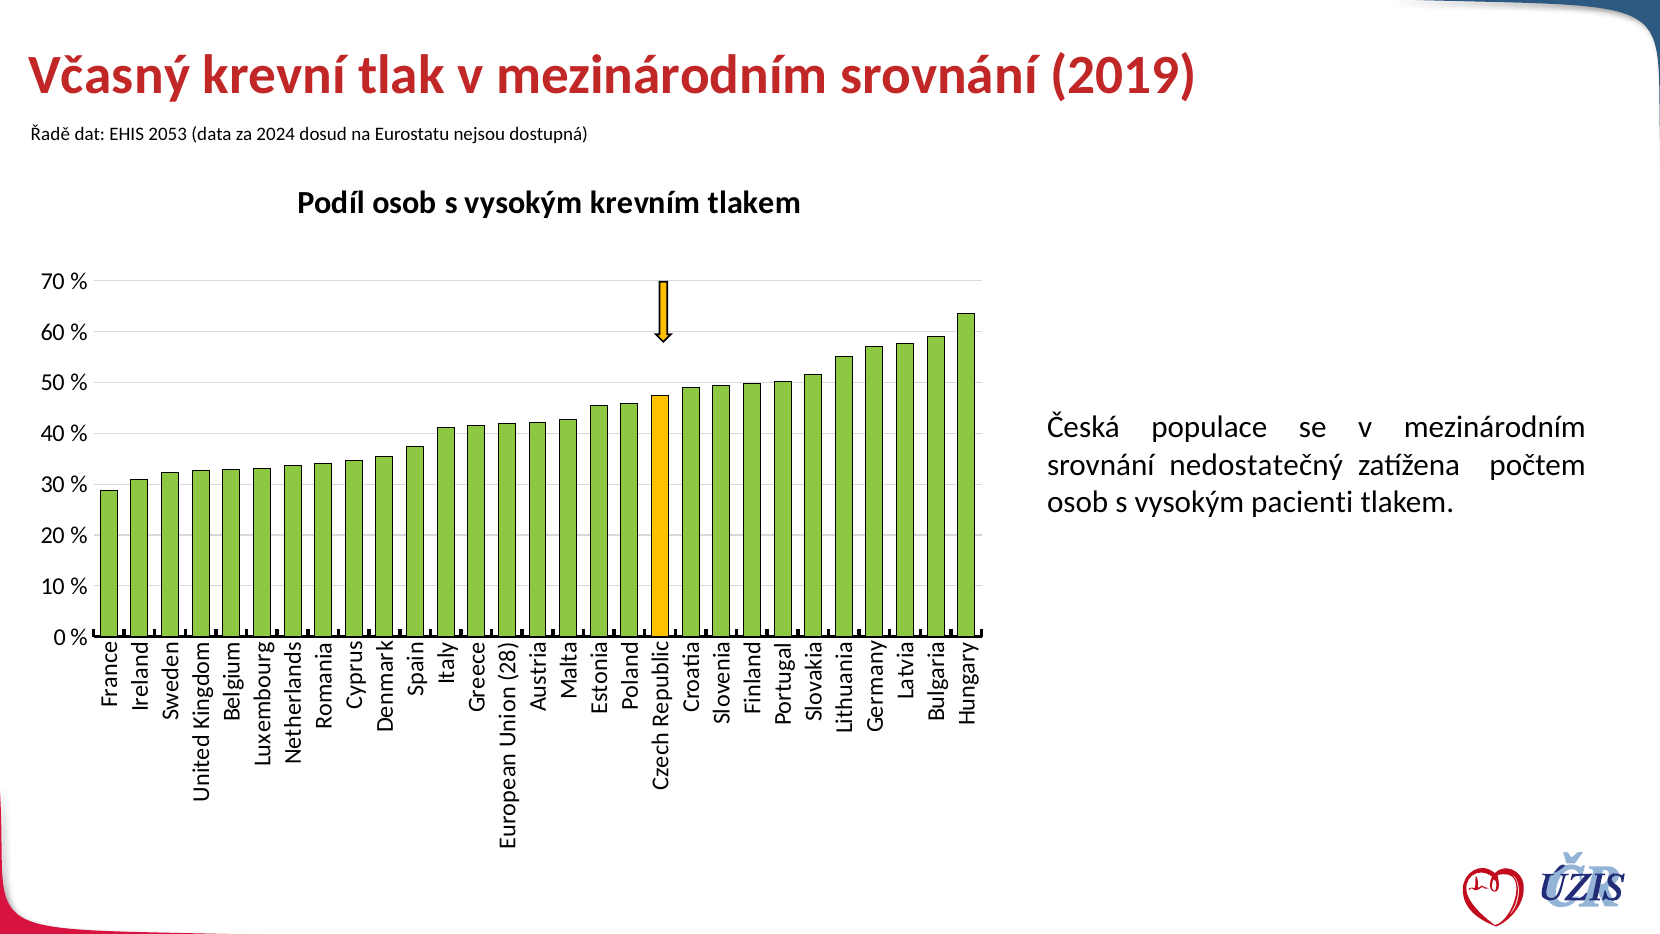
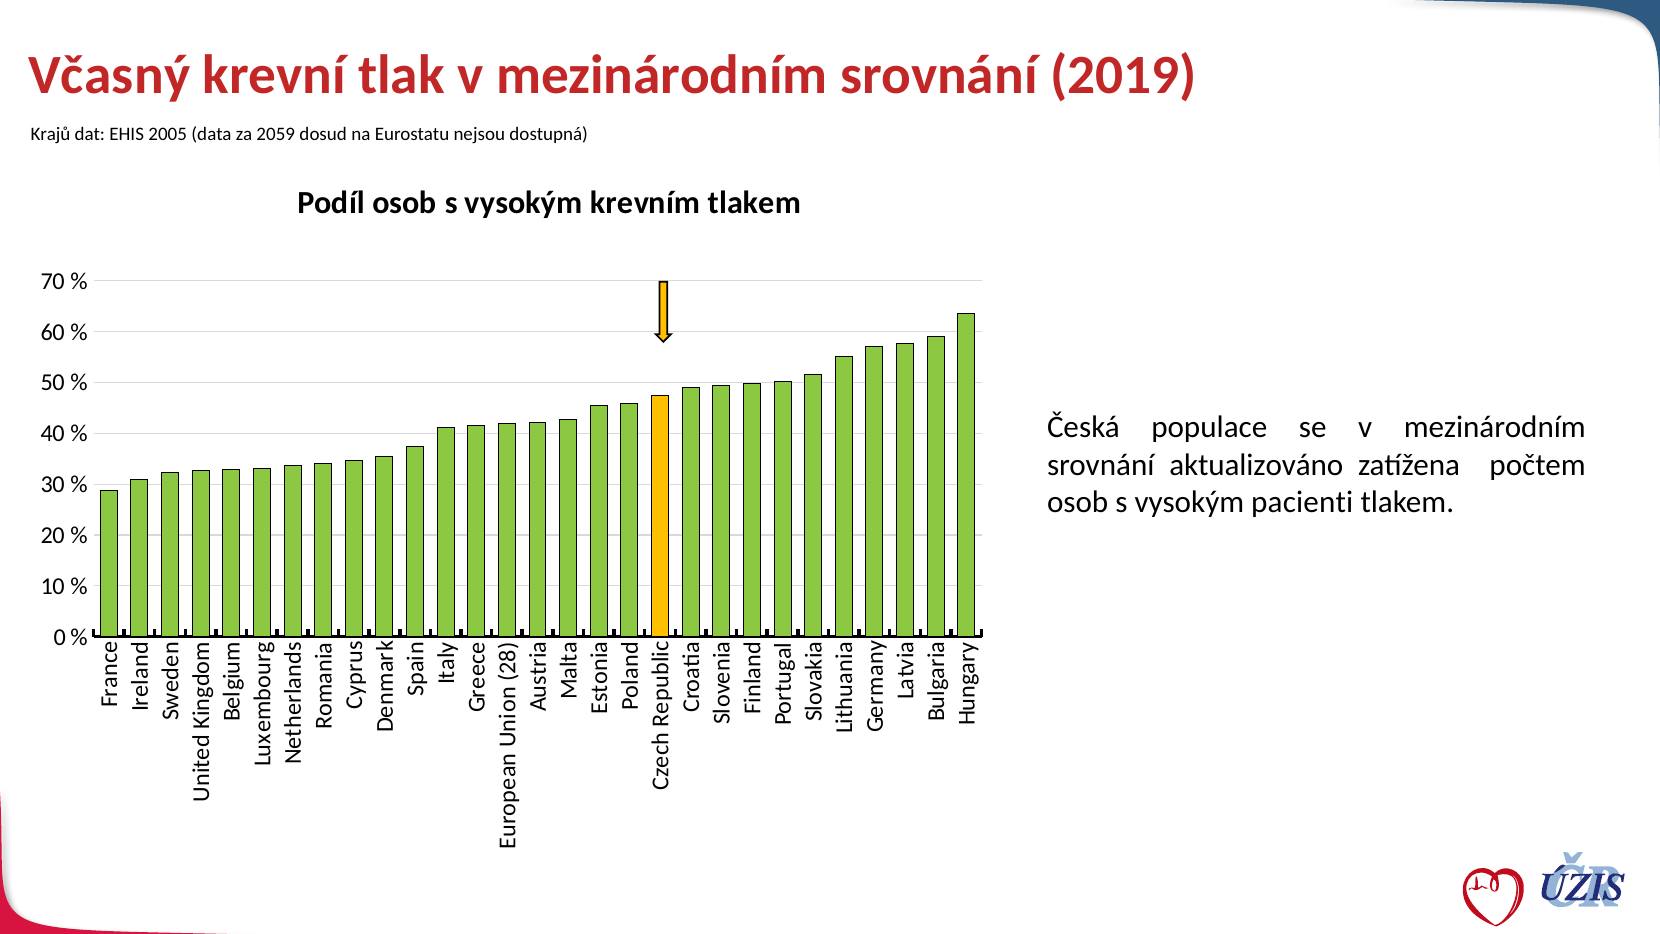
Řadě: Řadě -> Krajů (50, 134)
2053: 2053 -> 2005 (168, 134)
2024: 2024 -> 2059 (276, 134)
nedostatečný: nedostatečný -> aktualizováno (1256, 465)
